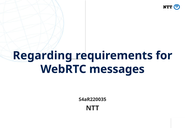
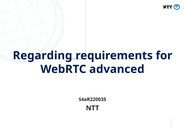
messages: messages -> advanced (117, 69)
